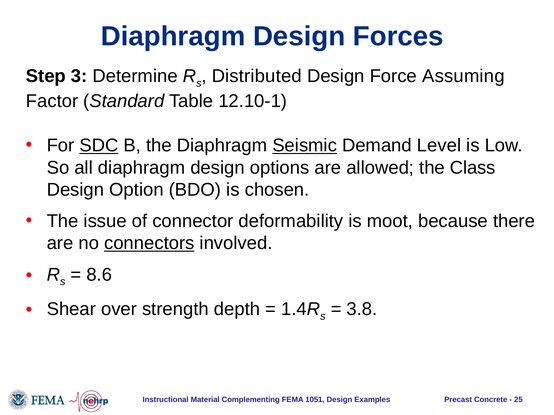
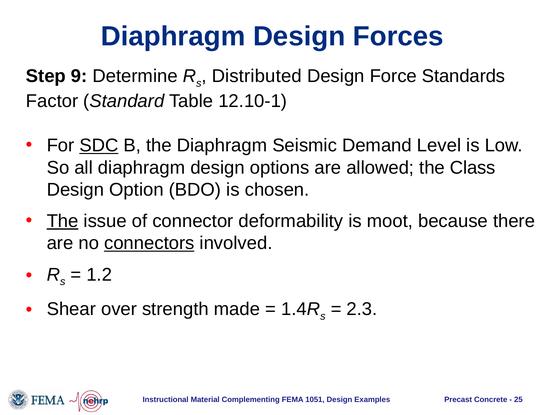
3: 3 -> 9 (79, 76)
Assuming: Assuming -> Standards (464, 76)
Seismic underline: present -> none (305, 146)
The underline: none -> present (63, 221)
8.6: 8.6 -> 1.2 (99, 275)
depth: depth -> made (237, 309)
3.8: 3.8 -> 2.3 (362, 309)
